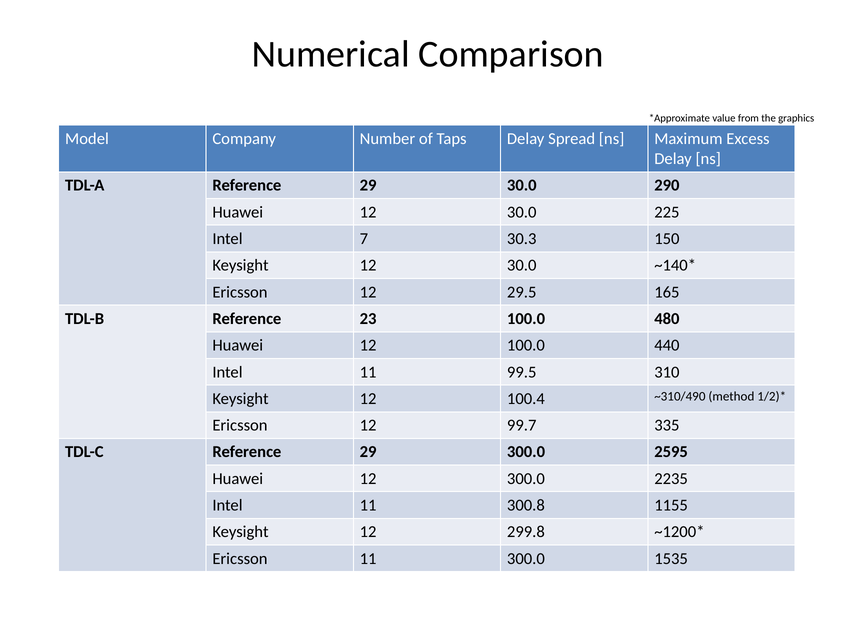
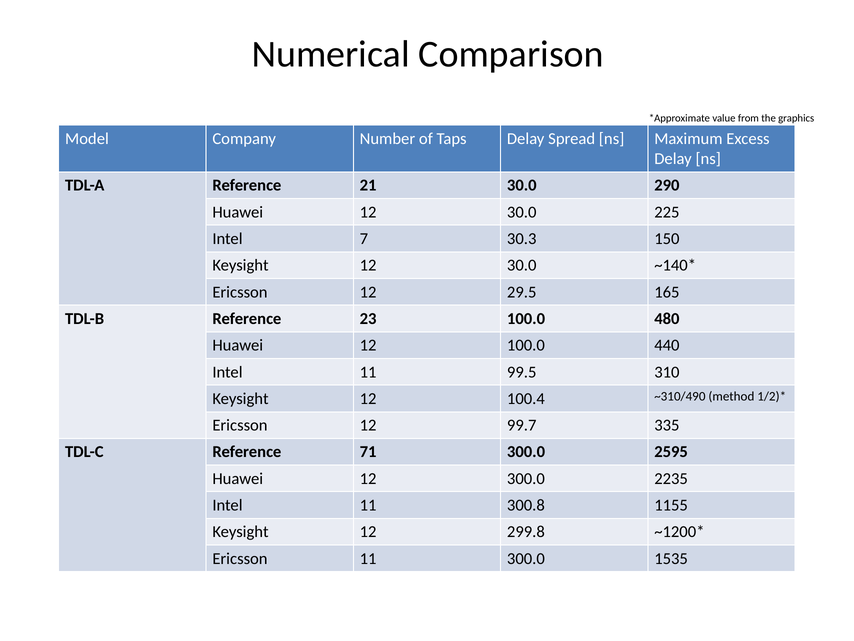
TDL-A Reference 29: 29 -> 21 (368, 185)
TDL-C Reference 29: 29 -> 71 (368, 452)
